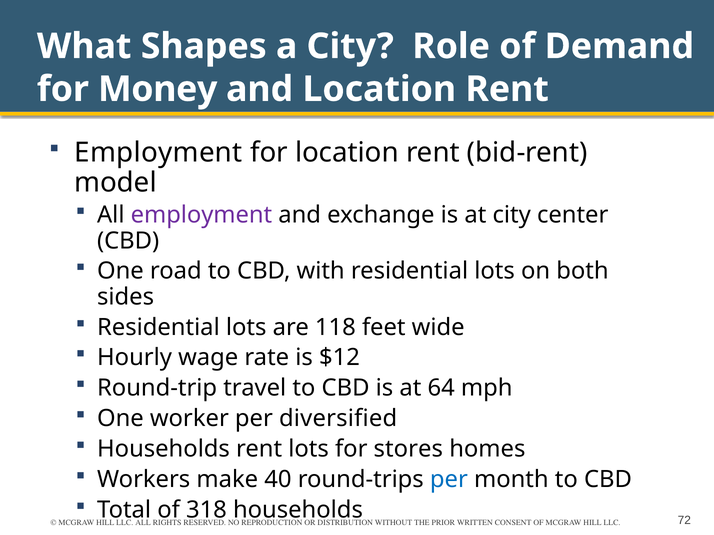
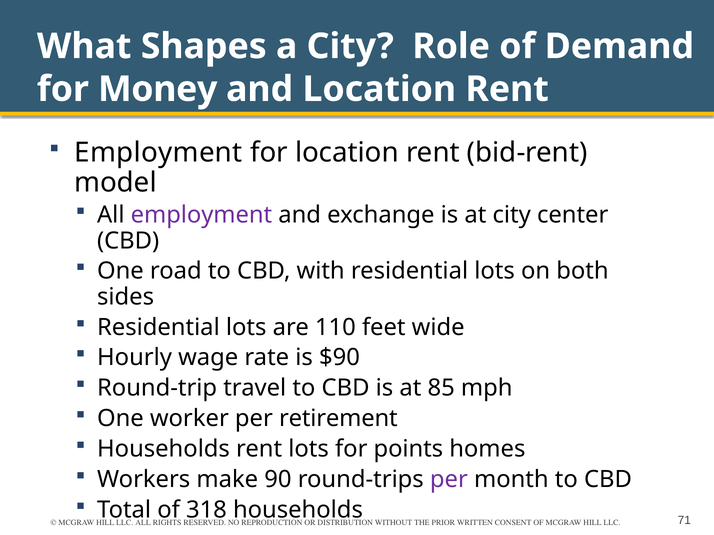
118: 118 -> 110 (335, 328)
$12: $12 -> $90 (339, 358)
64: 64 -> 85 (441, 388)
diversified: diversified -> retirement (338, 419)
stores: stores -> points (408, 449)
40: 40 -> 90 (278, 480)
per colour: blue -> purple (449, 480)
72: 72 -> 71 (684, 521)
